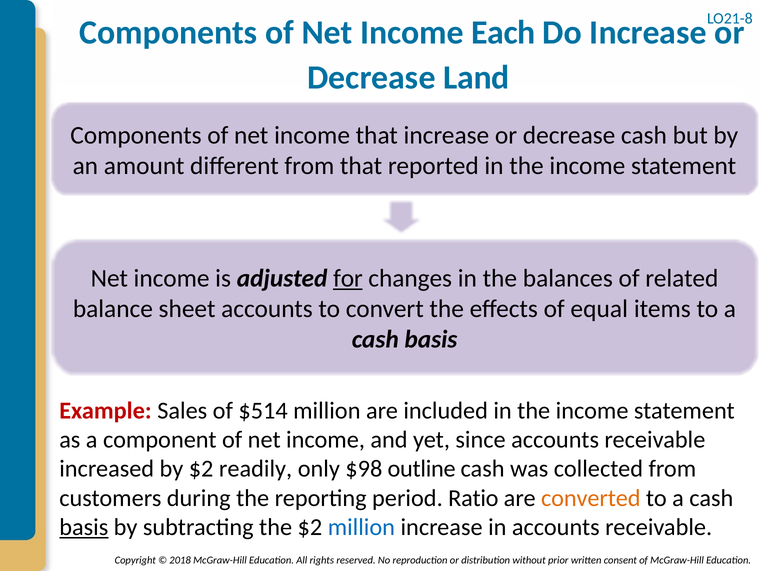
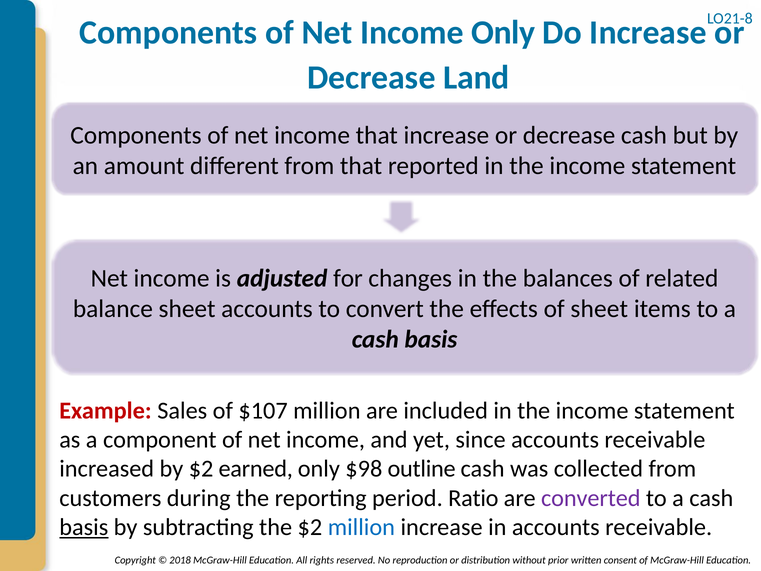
Income Each: Each -> Only (503, 33)
for underline: present -> none (348, 278)
of equal: equal -> sheet (599, 309)
$514: $514 -> $107 (263, 410)
readily: readily -> earned (256, 469)
converted colour: orange -> purple (591, 498)
